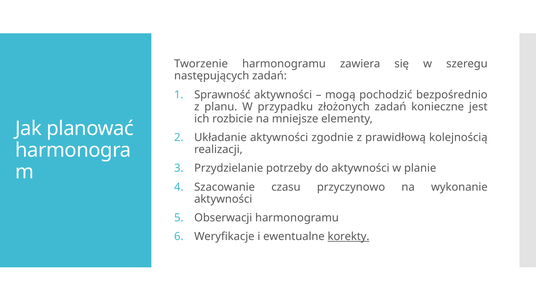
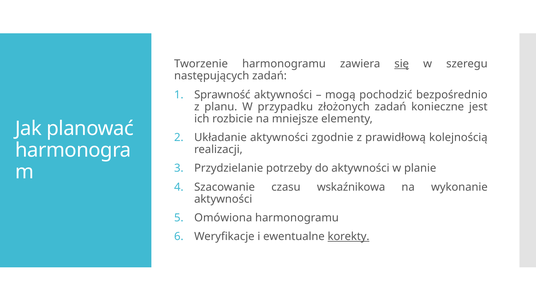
się underline: none -> present (402, 64)
przyczynowo: przyczynowo -> wskaźnikowa (351, 187)
Obserwacji: Obserwacji -> Omówiona (223, 218)
